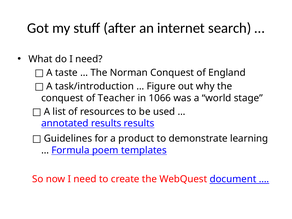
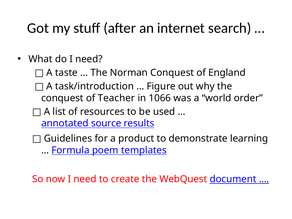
stage: stage -> order (248, 98)
annotated results: results -> source (106, 123)
